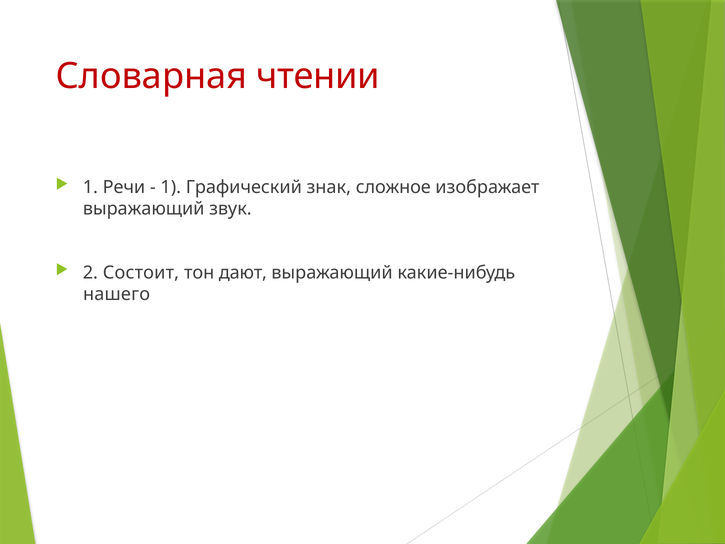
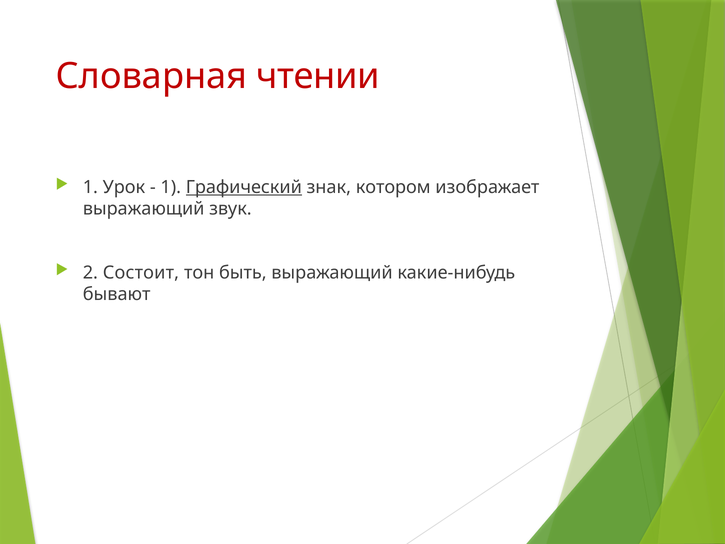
Речи: Речи -> Урок (124, 187)
Графический underline: none -> present (244, 187)
сложное: сложное -> котором (393, 187)
дают: дают -> быть (243, 272)
нашего: нашего -> бывают (117, 294)
